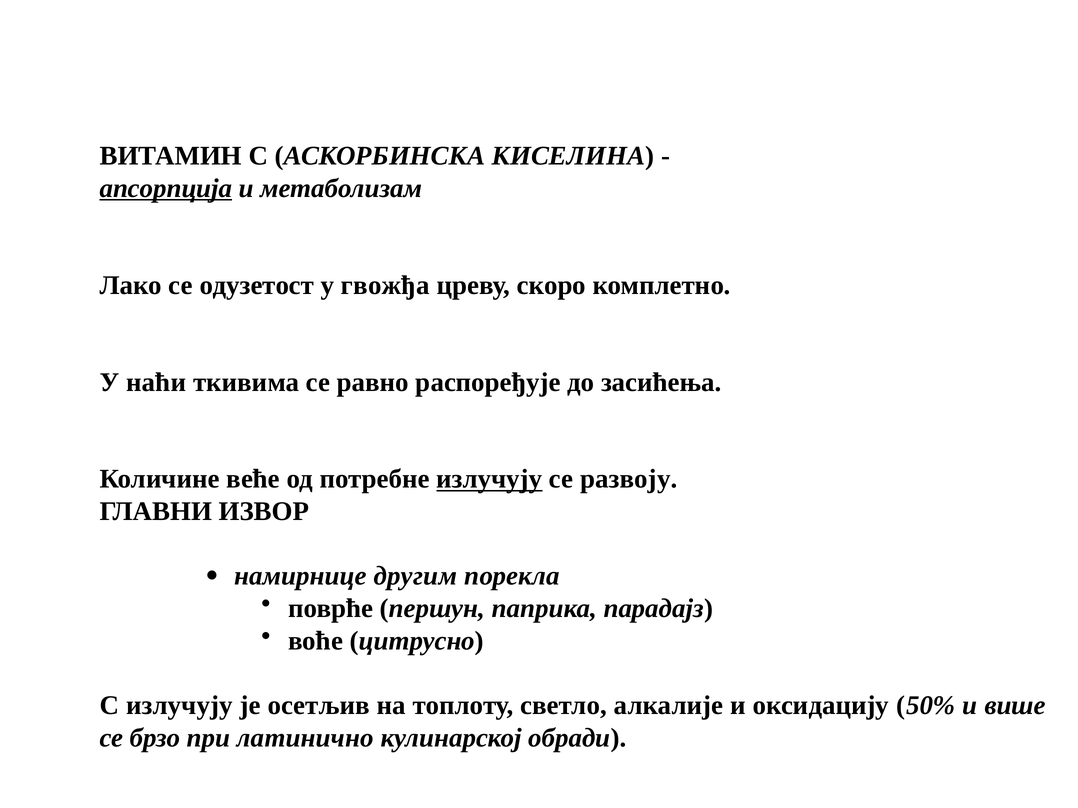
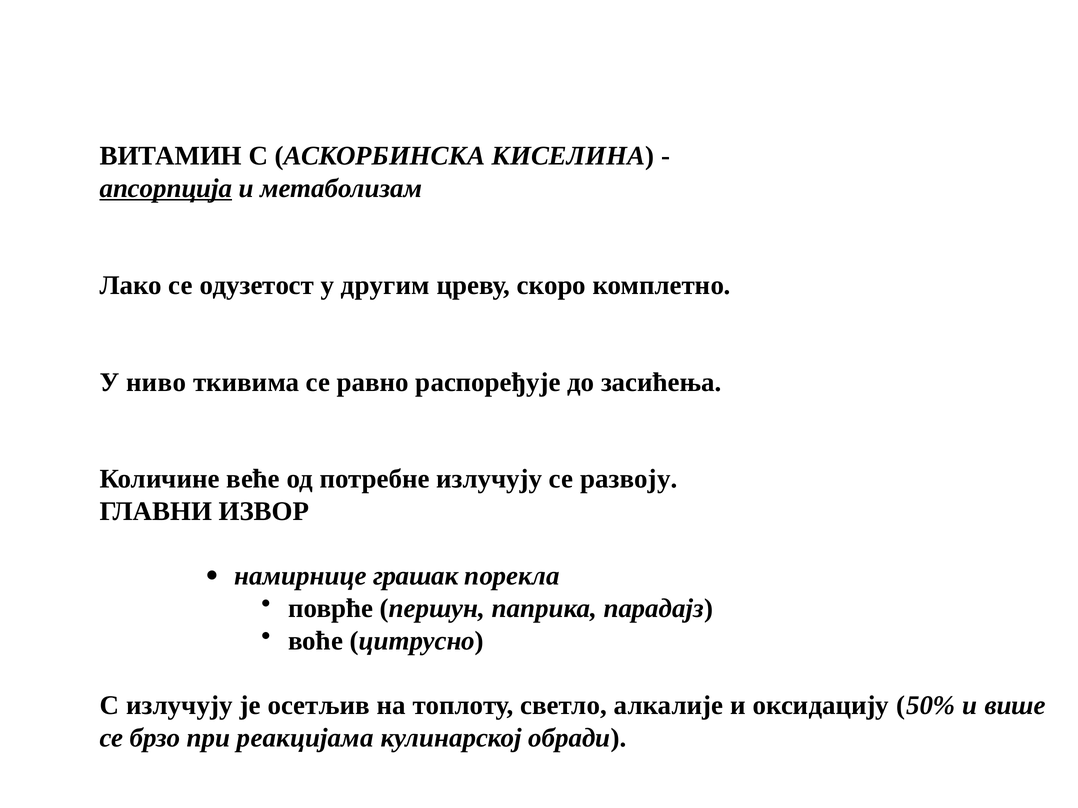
гвожђа: гвожђа -> другим (385, 285)
наћи: наћи -> ниво (156, 382)
излучују underline: present -> none (489, 479)
другим: другим -> грашак (416, 576)
латинично: латинично -> реакцијама (305, 738)
